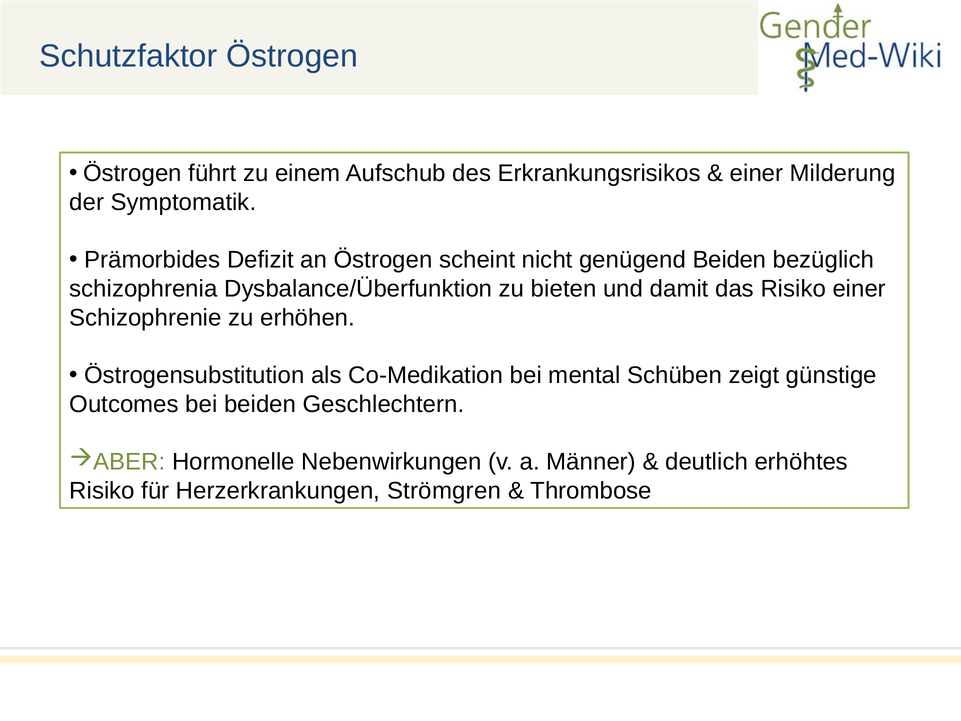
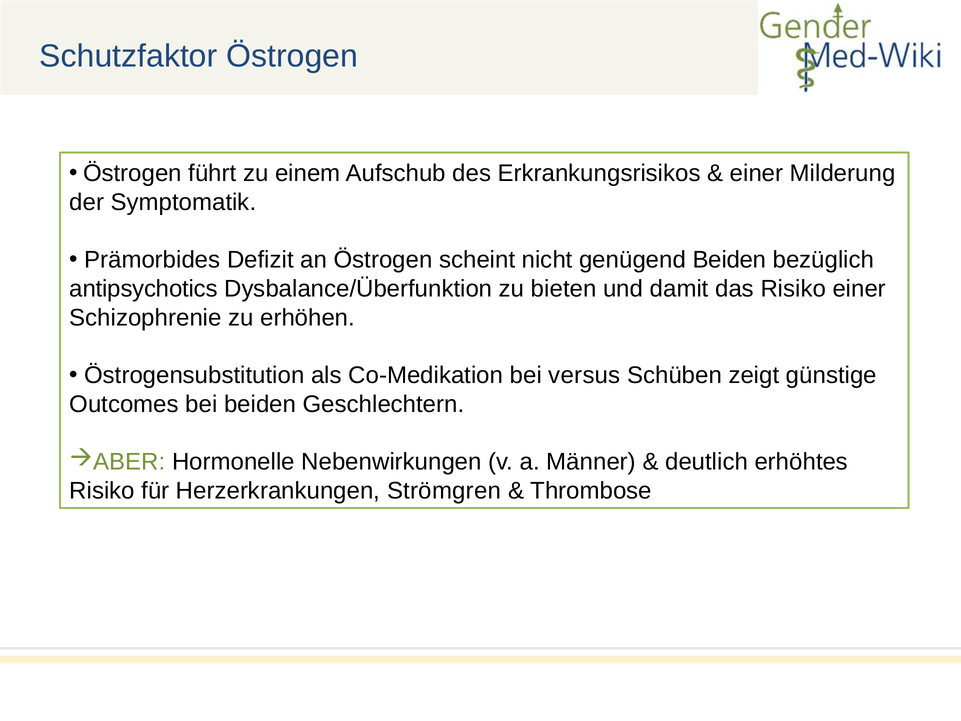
schizophrenia: schizophrenia -> antipsychotics (144, 289)
mental: mental -> versus (584, 375)
